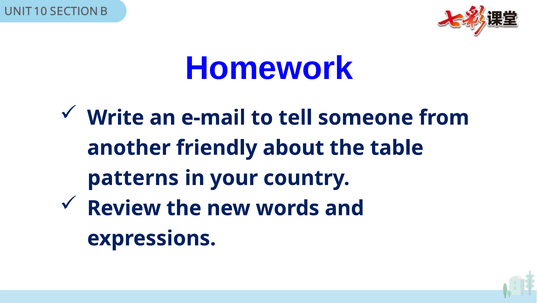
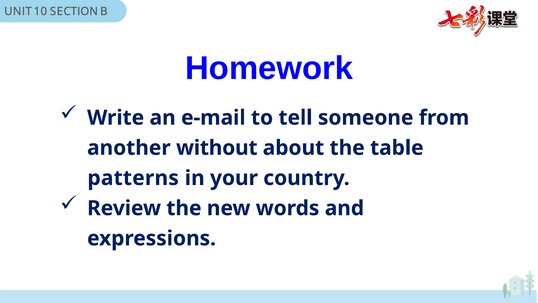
friendly: friendly -> without (217, 148)
